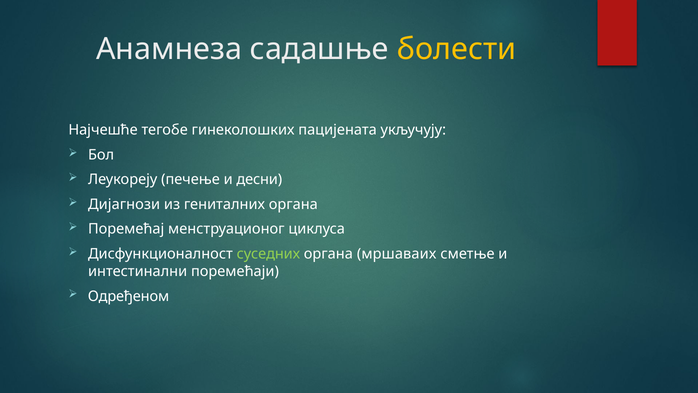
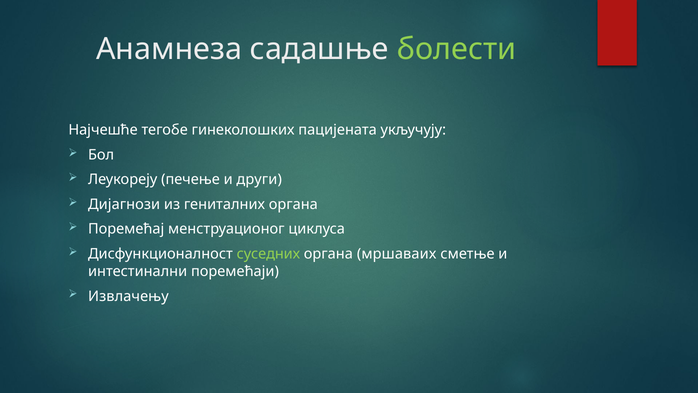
болести colour: yellow -> light green (457, 49)
десни: десни -> други (259, 179)
Одређеном: Одређеном -> Извлачењу (128, 296)
